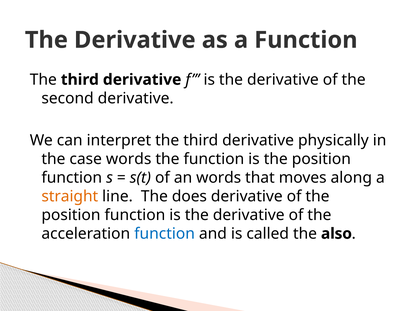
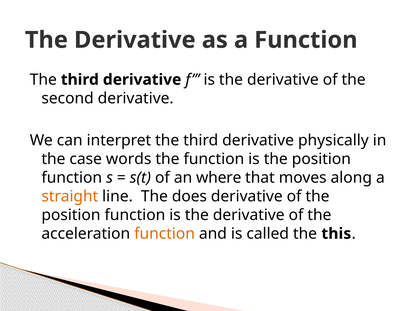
an words: words -> where (219, 178)
function colour: blue -> orange (165, 234)
also: also -> this (336, 234)
